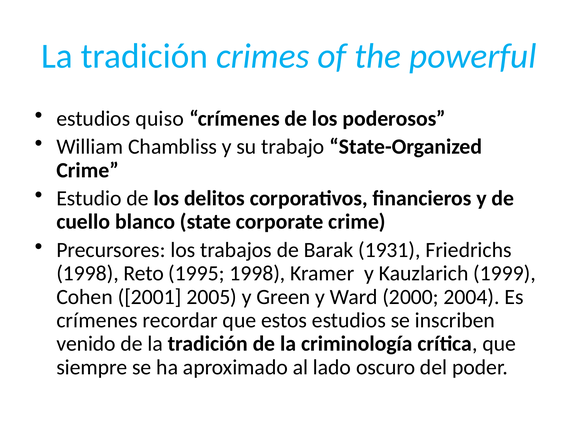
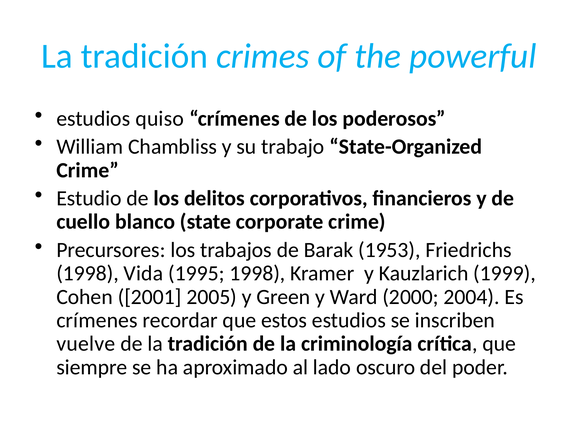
1931: 1931 -> 1953 (389, 250)
Reto: Reto -> Vida (143, 273)
venido: venido -> vuelve (86, 343)
